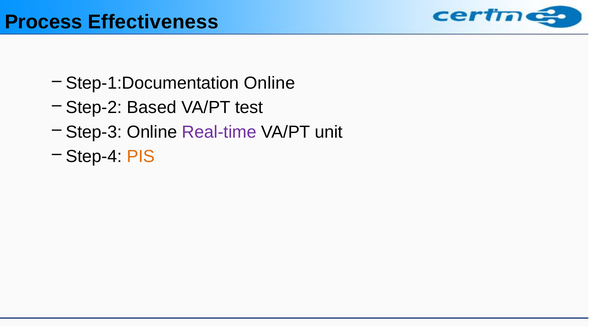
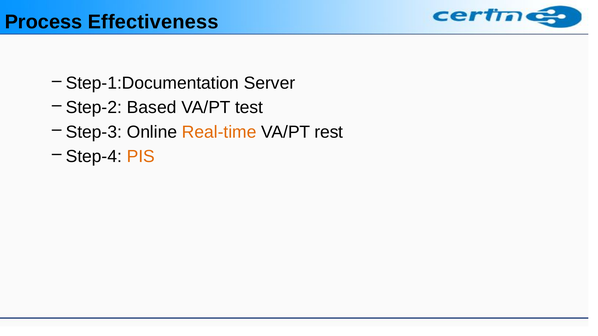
Step-1:Documentation Online: Online -> Server (270, 83)
Real-time colour: purple -> orange (219, 132)
unit: unit -> rest (329, 132)
